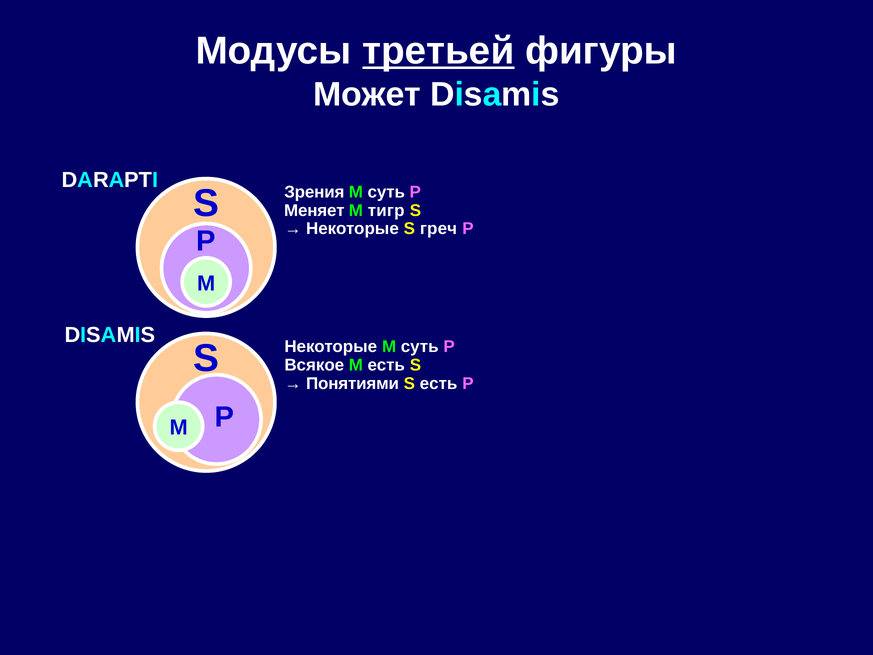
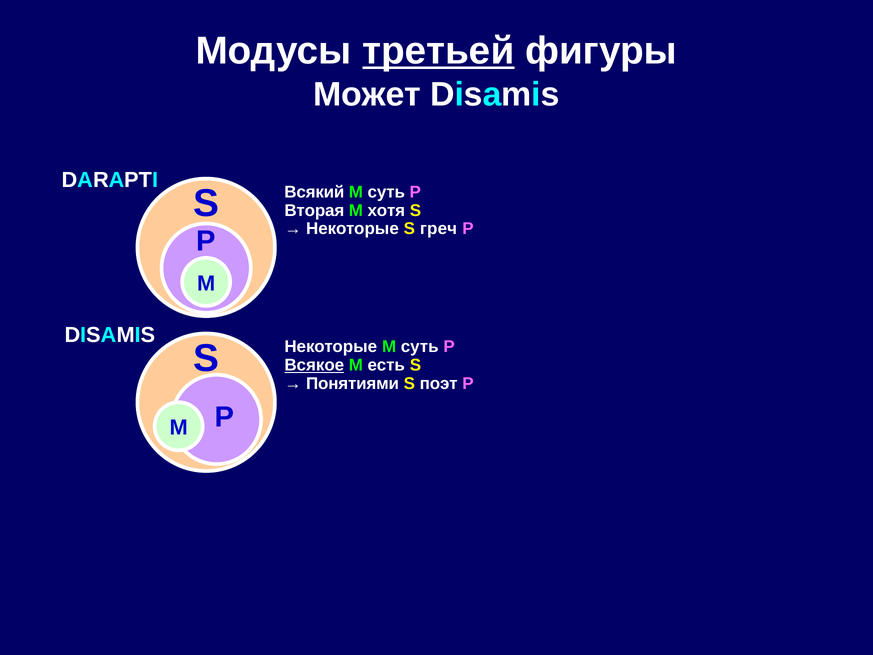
Зрения: Зрения -> Всякий (314, 192)
Меняет: Меняет -> Вторая (314, 210)
тигр: тигр -> хотя (386, 210)
Всякое underline: none -> present (314, 365)
S есть: есть -> поэт (439, 383)
